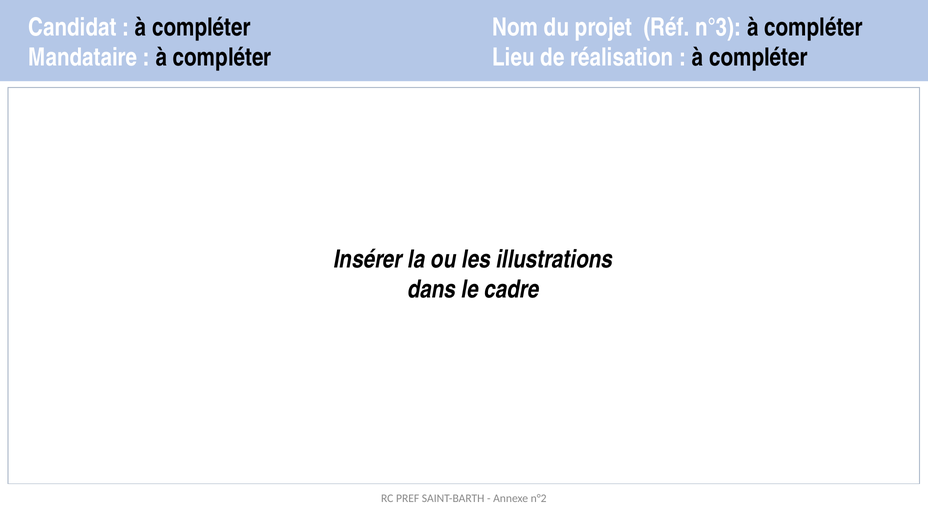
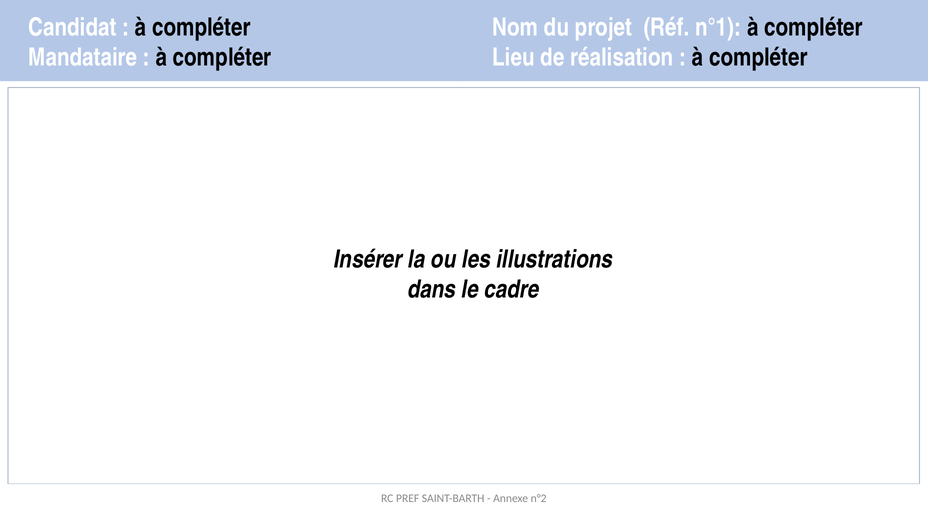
n°3: n°3 -> n°1 (718, 27)
